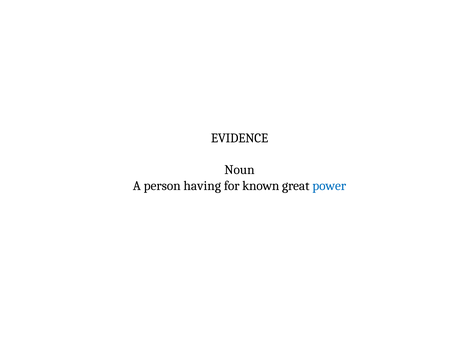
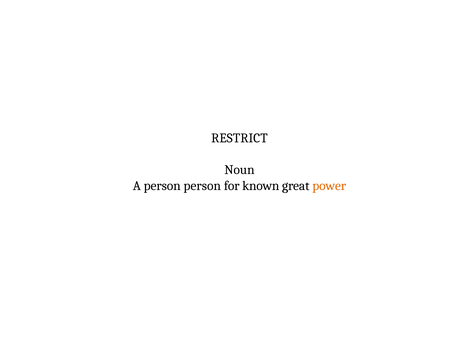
EVIDENCE: EVIDENCE -> RESTRICT (239, 138)
person having: having -> person (202, 186)
power colour: blue -> orange (329, 186)
